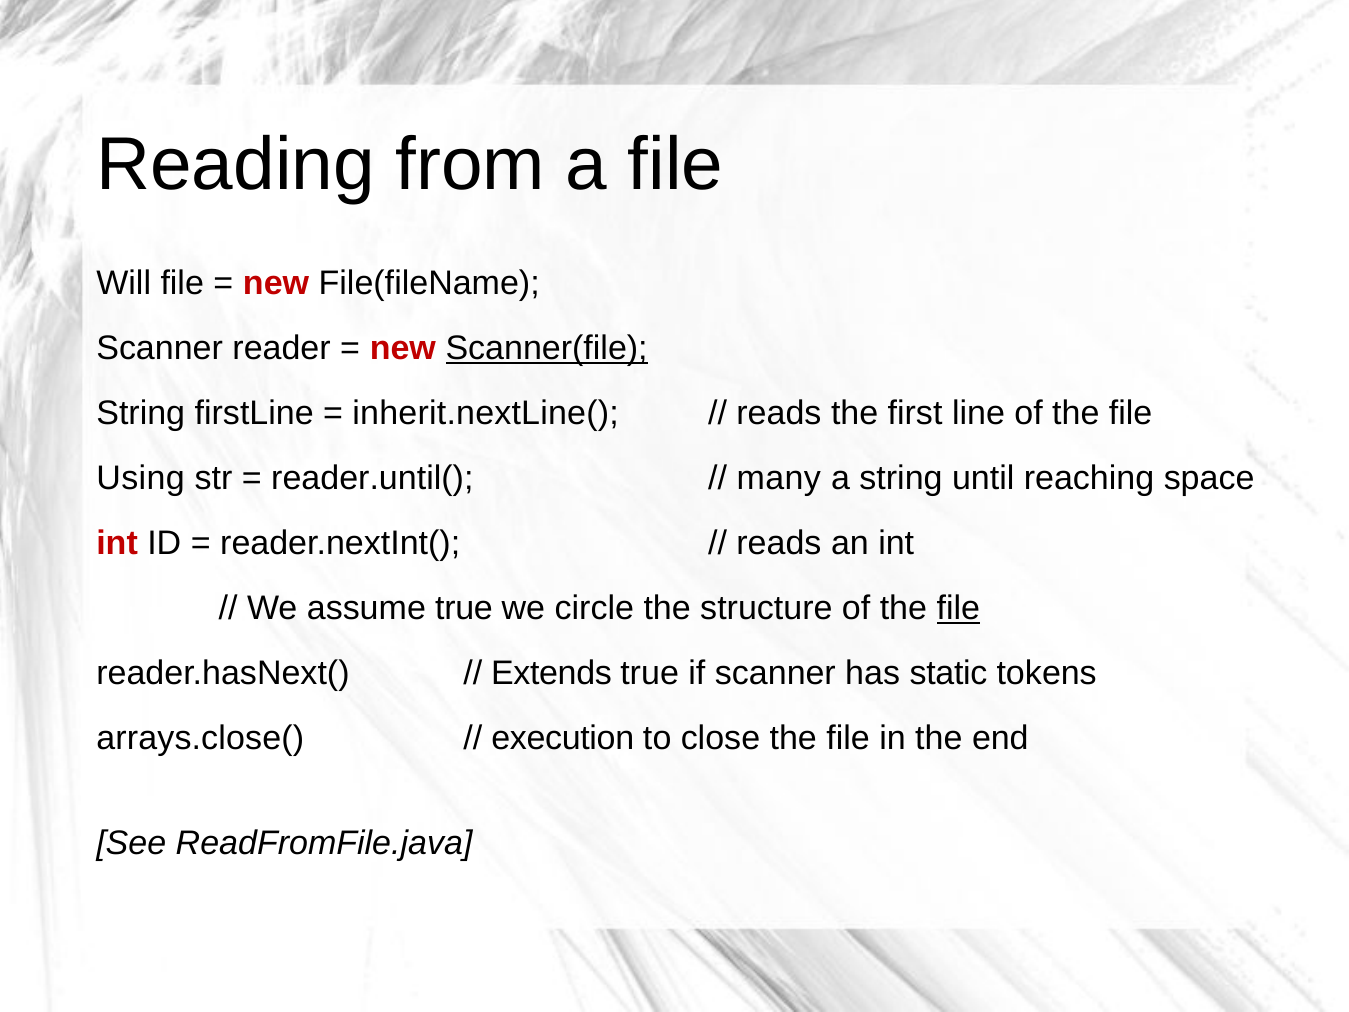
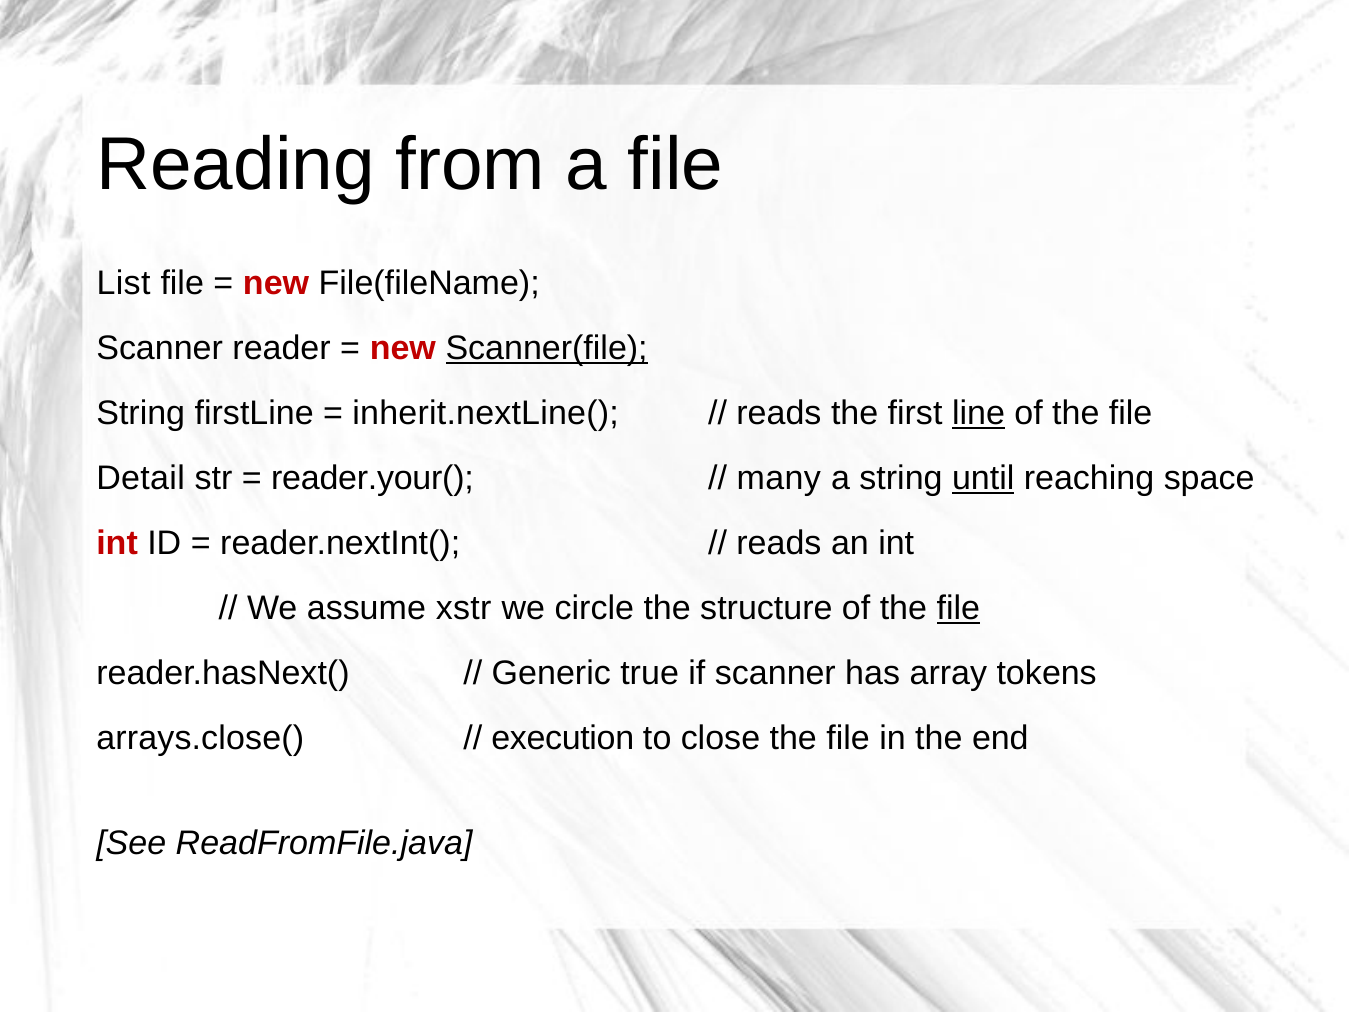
Will: Will -> List (124, 284)
line underline: none -> present (978, 413)
Using: Using -> Detail (141, 478)
reader.until(: reader.until( -> reader.your( (372, 478)
until underline: none -> present (983, 478)
assume true: true -> xstr (464, 608)
Extends: Extends -> Generic (551, 673)
static: static -> array (948, 673)
